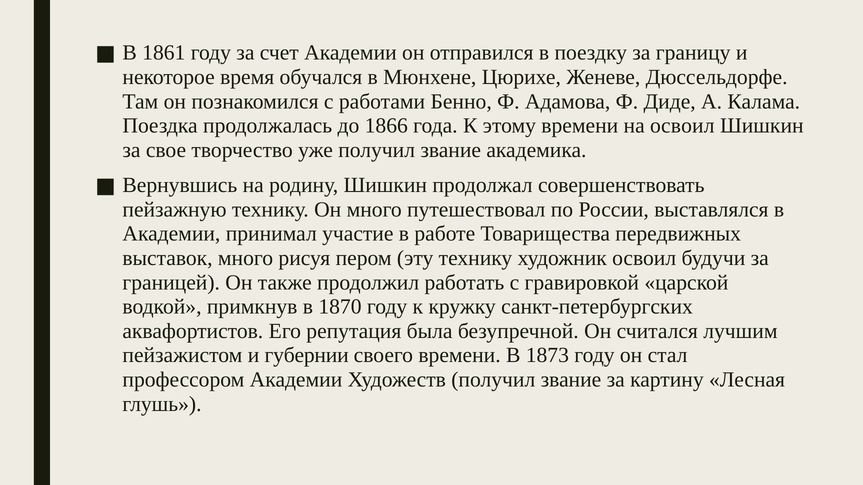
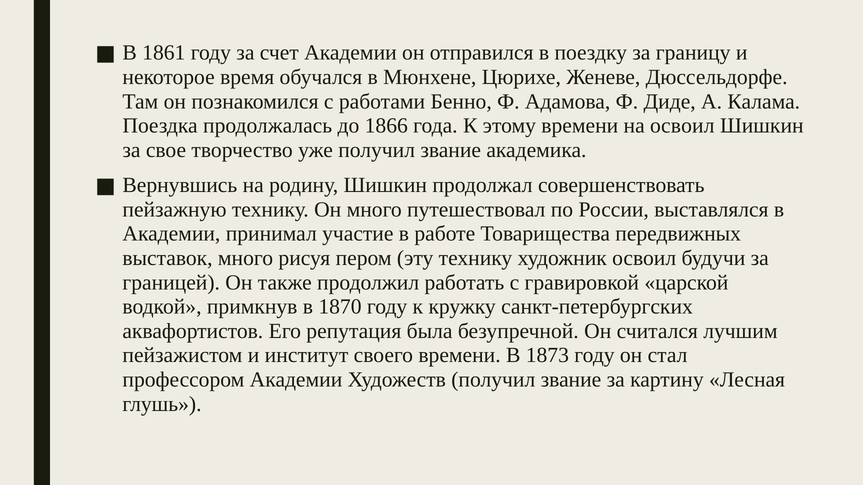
губернии: губернии -> институт (307, 356)
